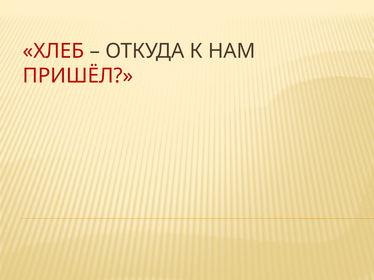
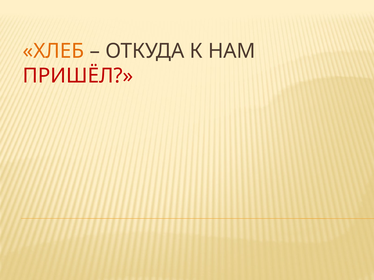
ХЛЕБ colour: red -> orange (53, 51)
